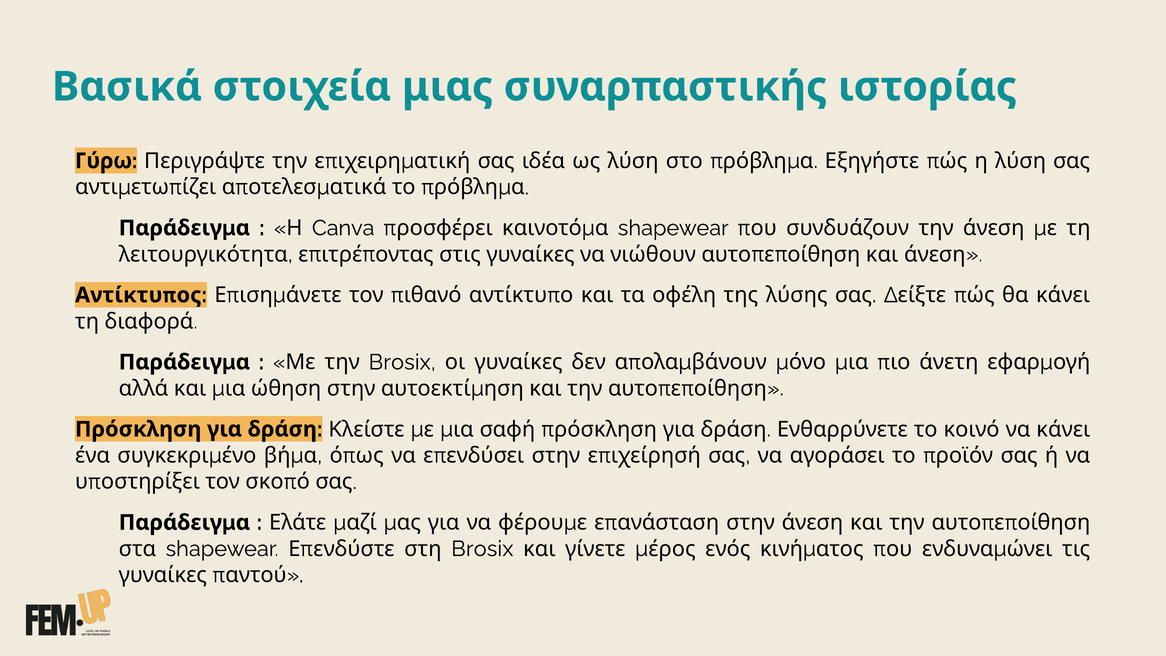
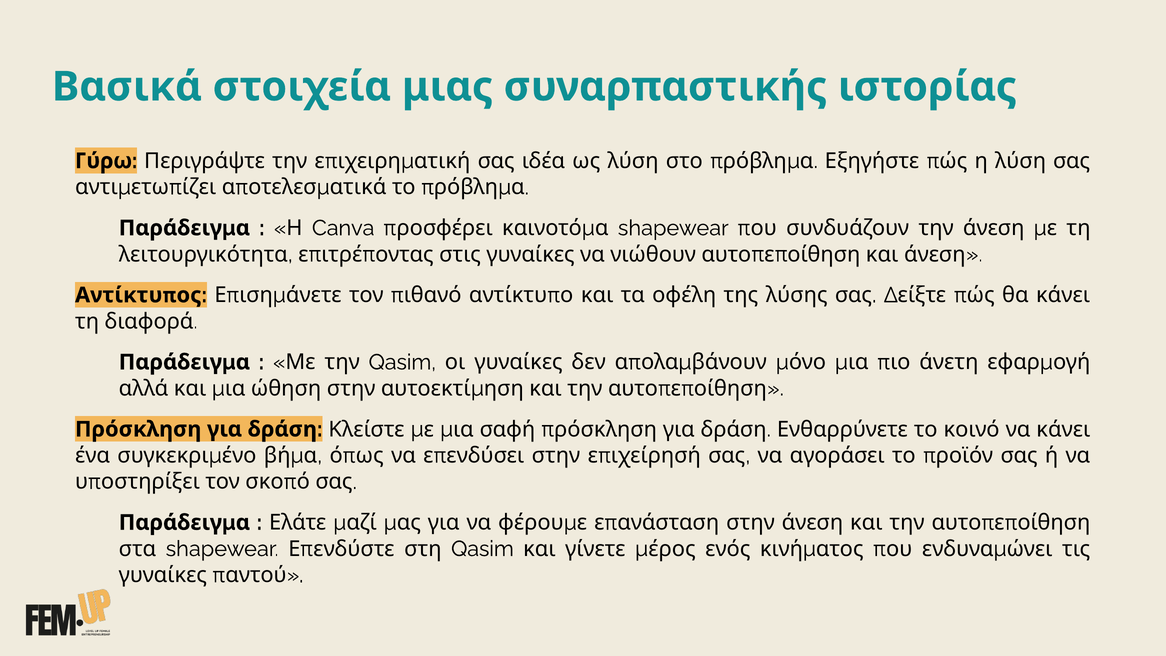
Brosix: Brosix -> Qasim (402, 362)
Brosix: Brosix -> Qasim (482, 549)
